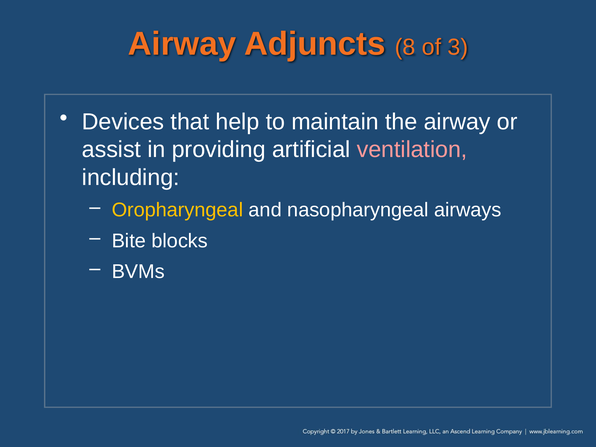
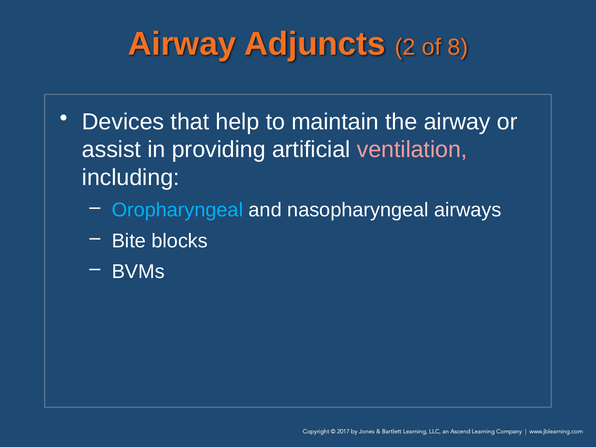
8: 8 -> 2 (405, 47)
3: 3 -> 8 (458, 47)
Oropharyngeal colour: yellow -> light blue (177, 210)
